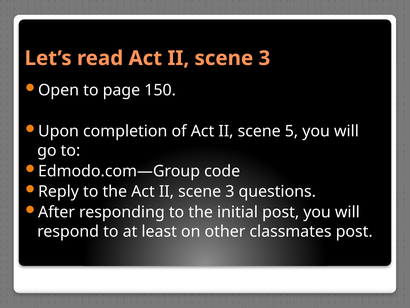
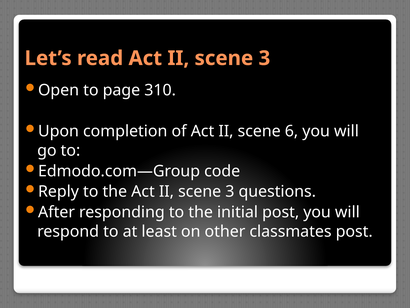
150: 150 -> 310 (160, 90)
5: 5 -> 6 (291, 131)
